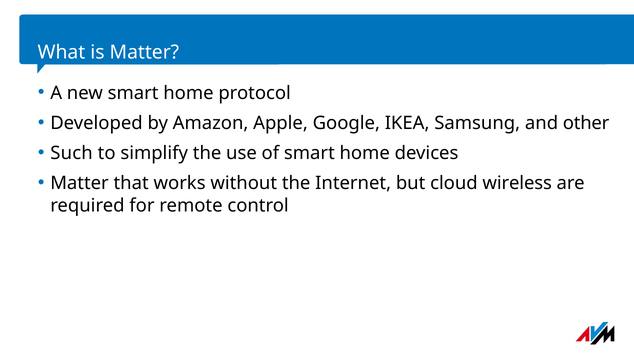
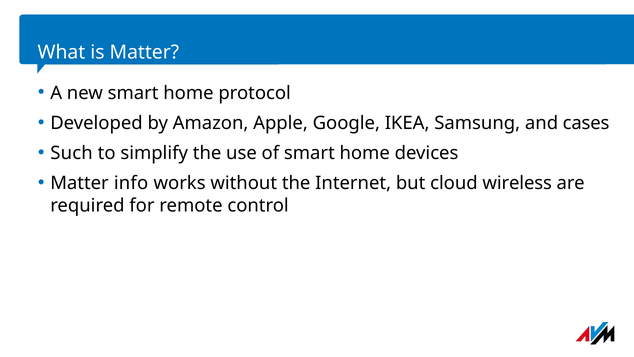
other: other -> cases (586, 123)
that: that -> info (131, 183)
